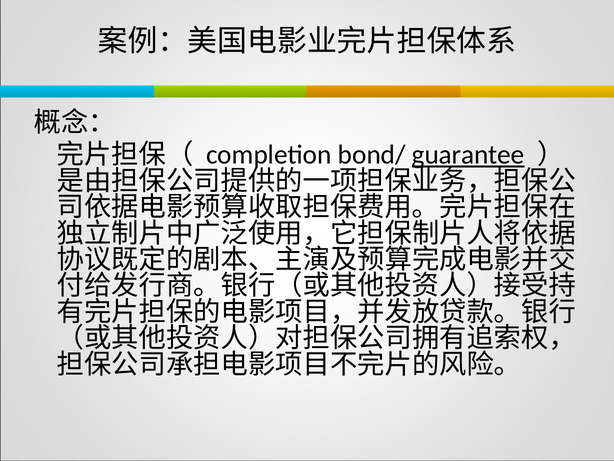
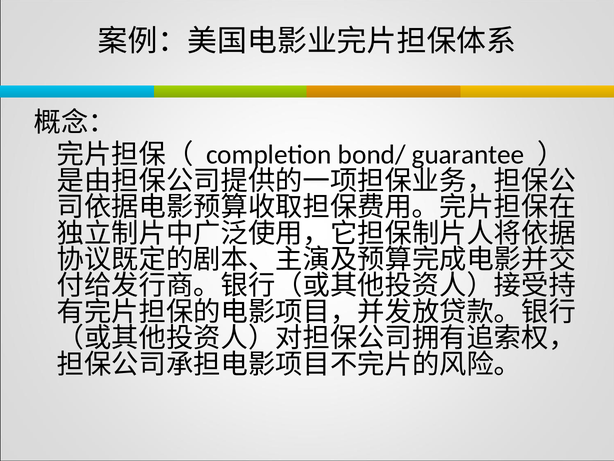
guarantee underline: present -> none (468, 155)
